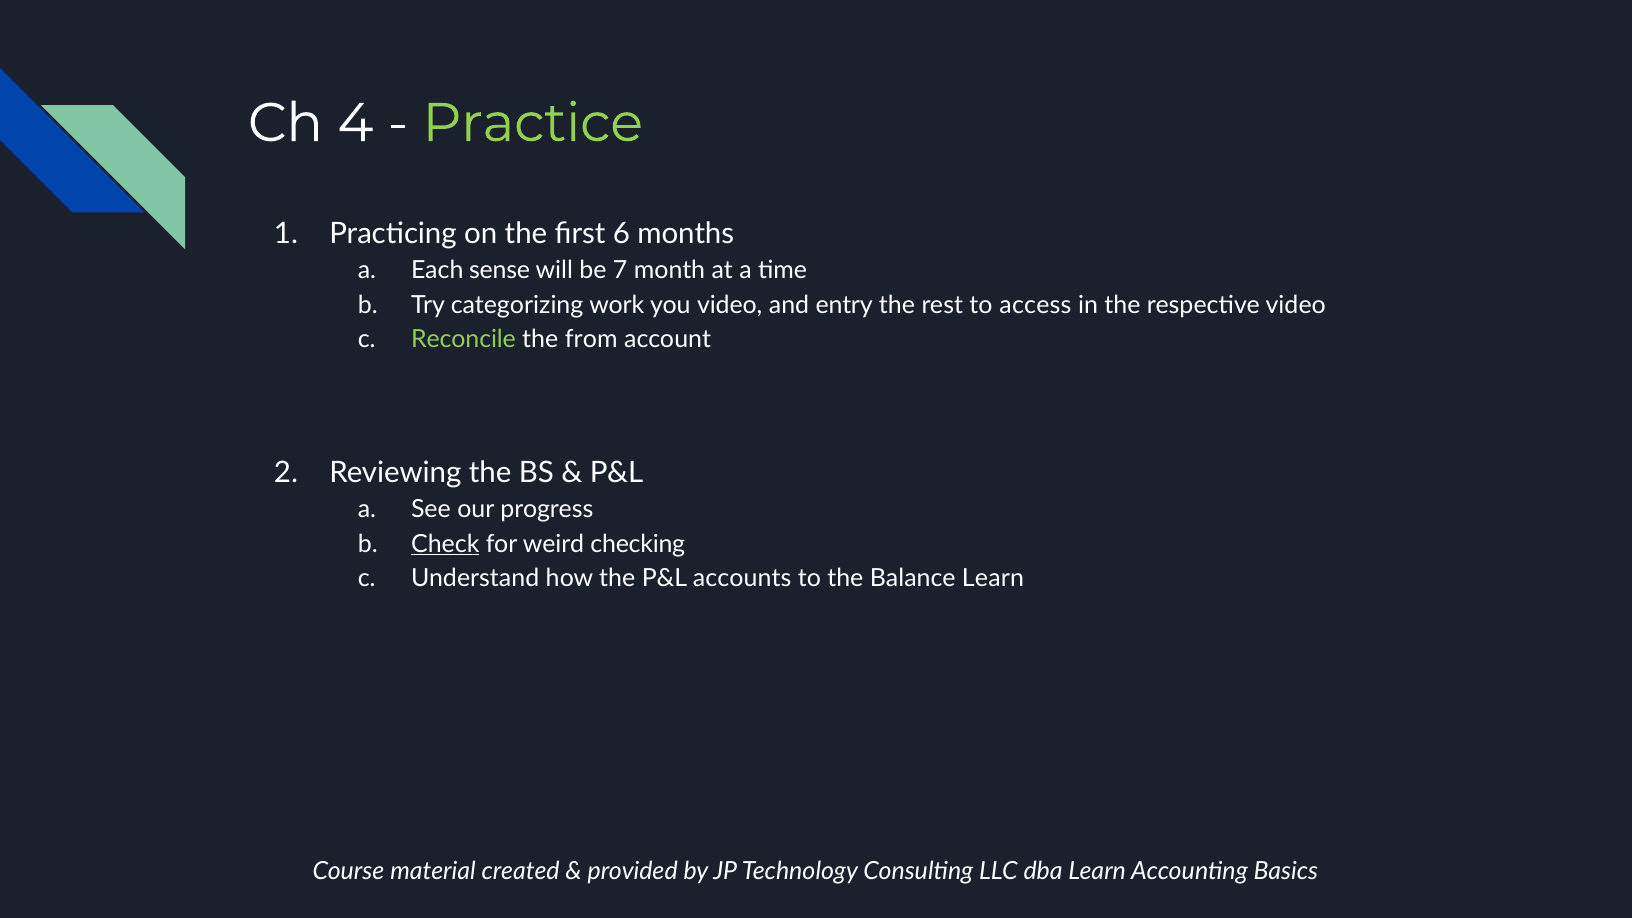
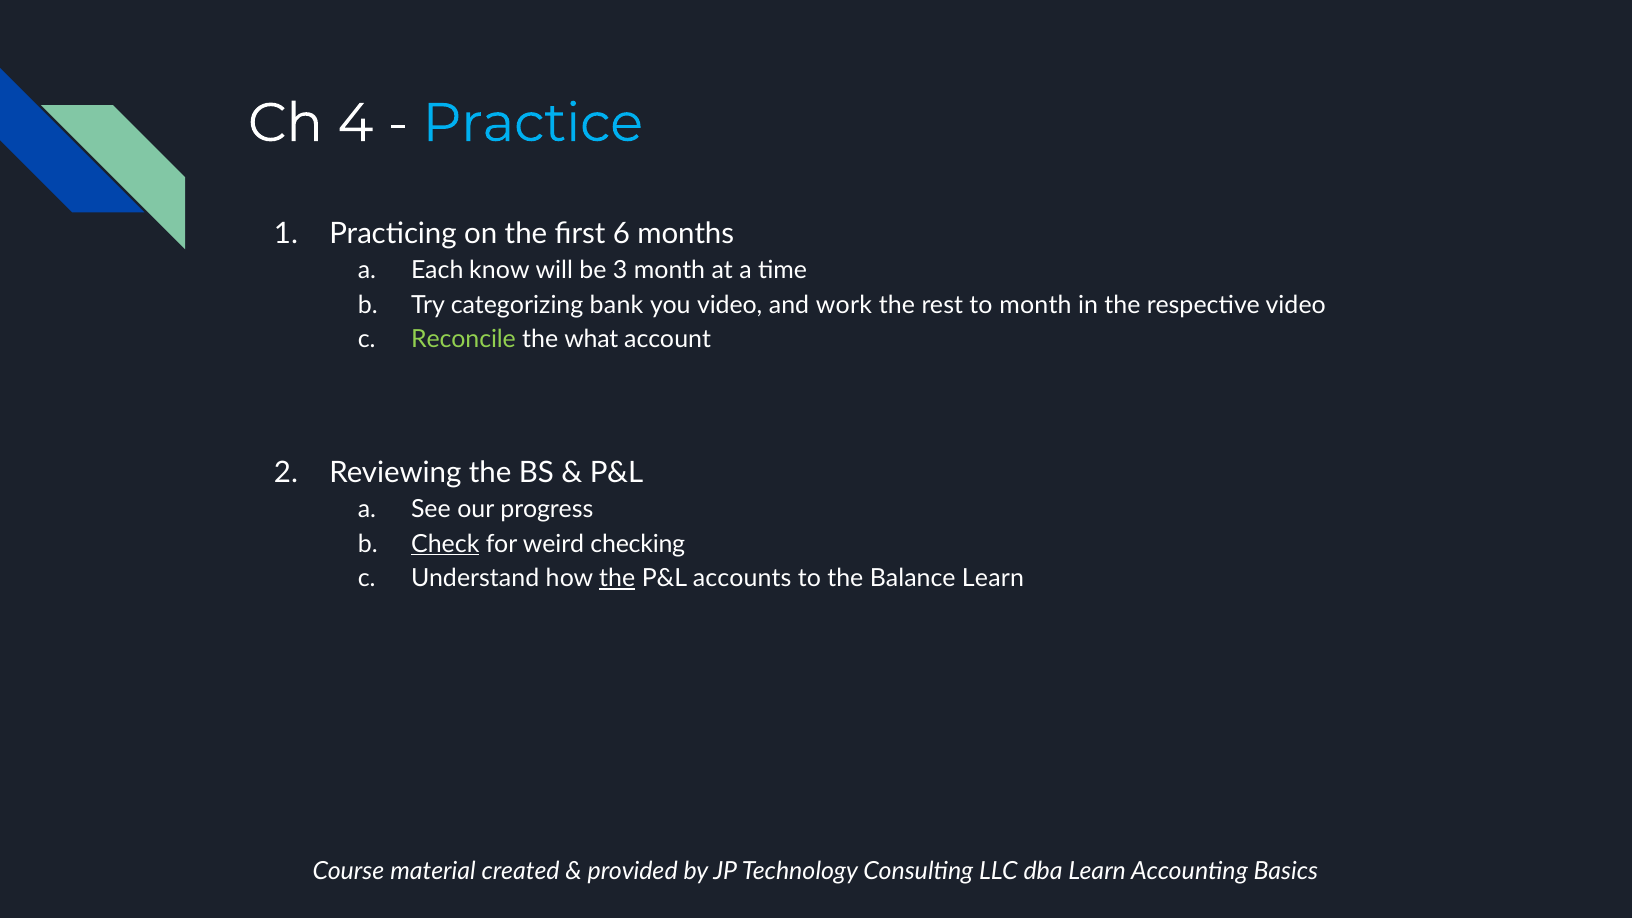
Practice colour: light green -> light blue (533, 123)
sense: sense -> know (499, 271)
7: 7 -> 3 (620, 271)
work: work -> bank (617, 305)
entry: entry -> work (844, 305)
to access: access -> month (1035, 305)
from: from -> what (591, 340)
the underline: none -> present (617, 579)
